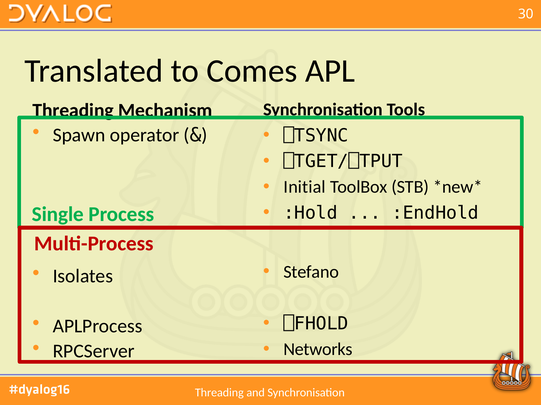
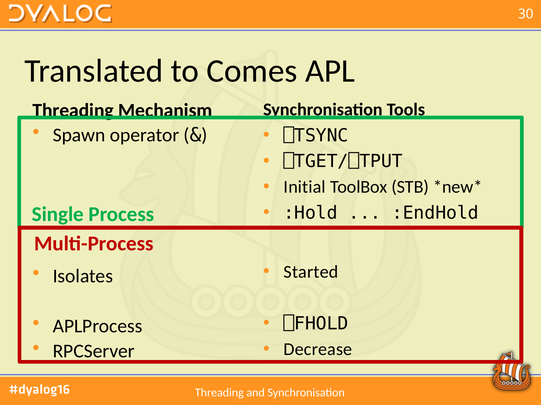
Stefano: Stefano -> Started (311, 272)
Networks: Networks -> Decrease (318, 350)
